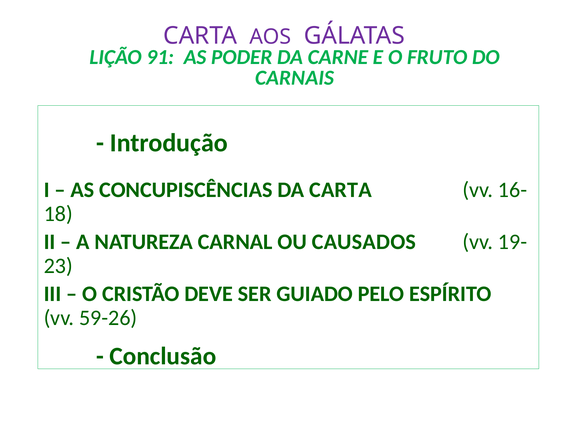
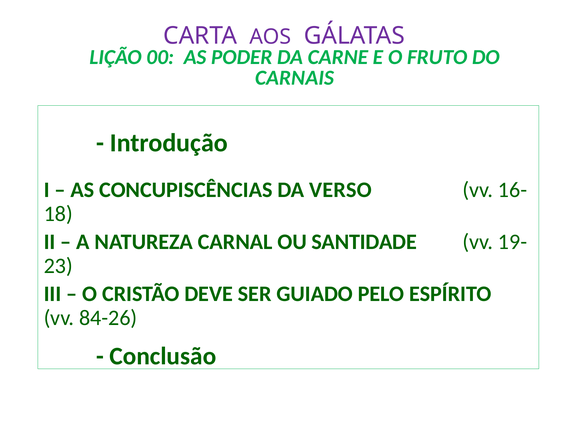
91: 91 -> 00 (160, 57)
DA CARTA: CARTA -> VERSO (340, 190)
CAUSADOS: CAUSADOS -> SANTIDADE (364, 242)
59-26: 59-26 -> 84-26 (108, 318)
